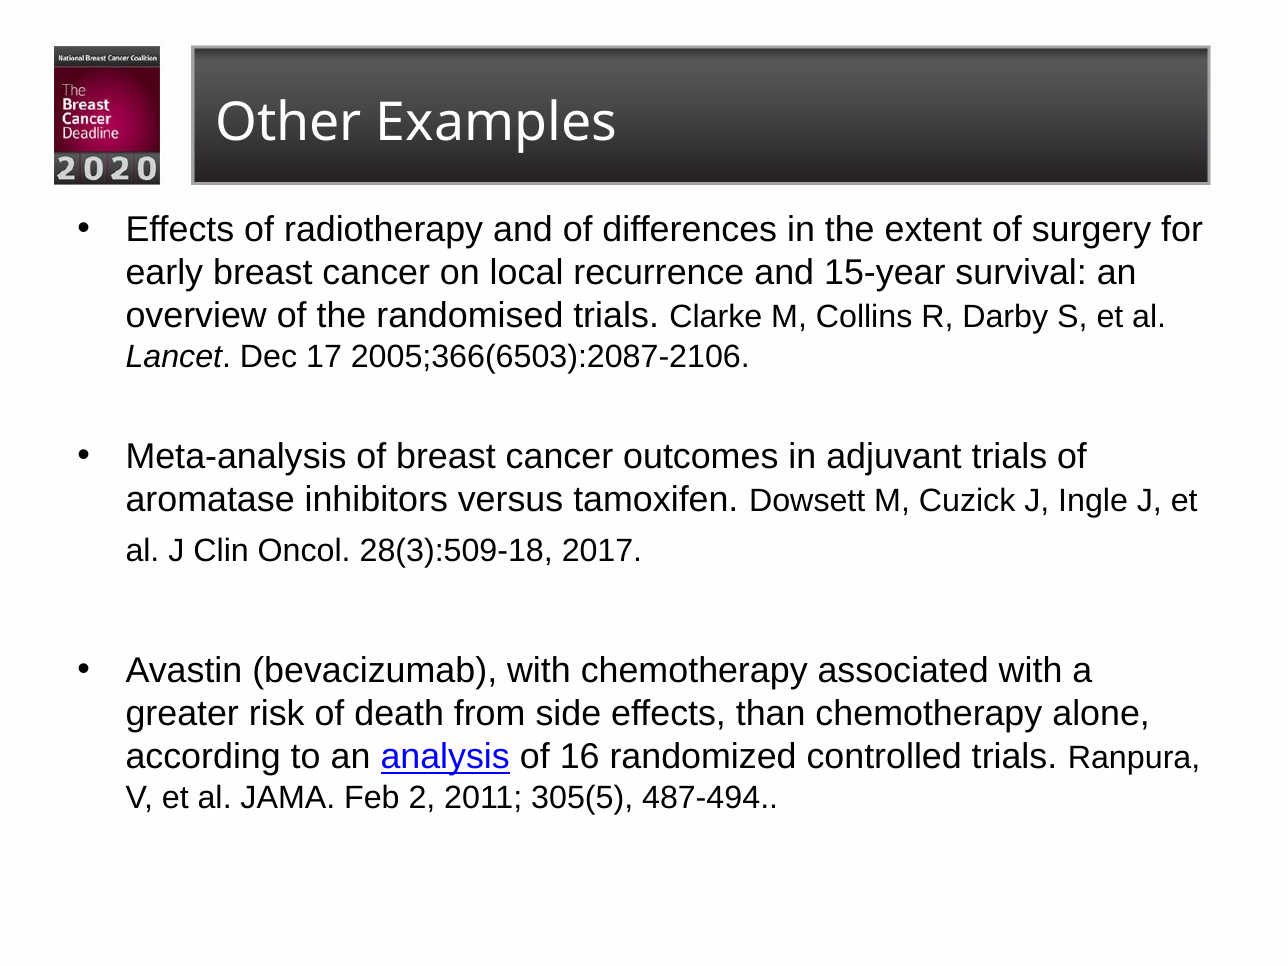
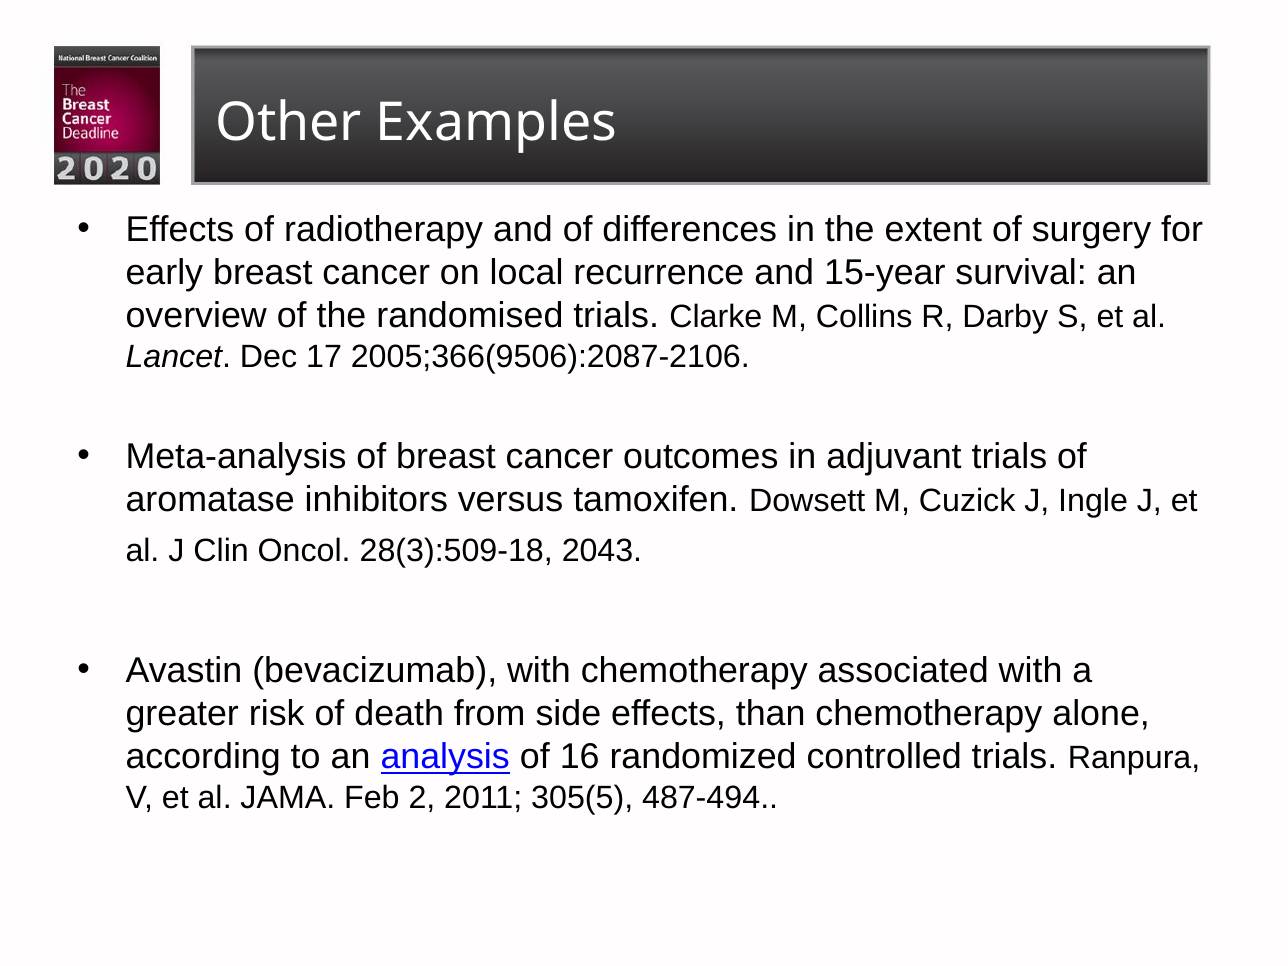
2005;366(6503):2087-2106: 2005;366(6503):2087-2106 -> 2005;366(9506):2087-2106 (550, 357)
2017: 2017 -> 2043 (602, 551)
